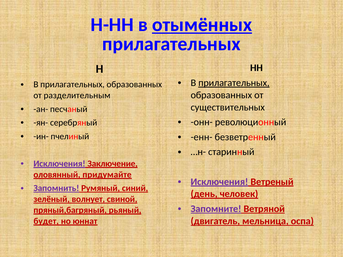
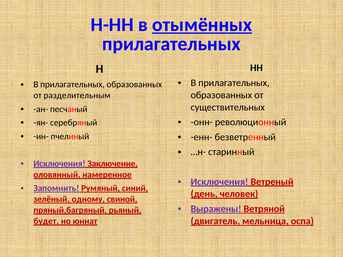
прилагательных underline: present -> none (234, 83)
придумайте: придумайте -> намеренное (107, 175)
волнует: волнует -> одному (88, 199)
Запомните: Запомните -> Выражены (216, 209)
